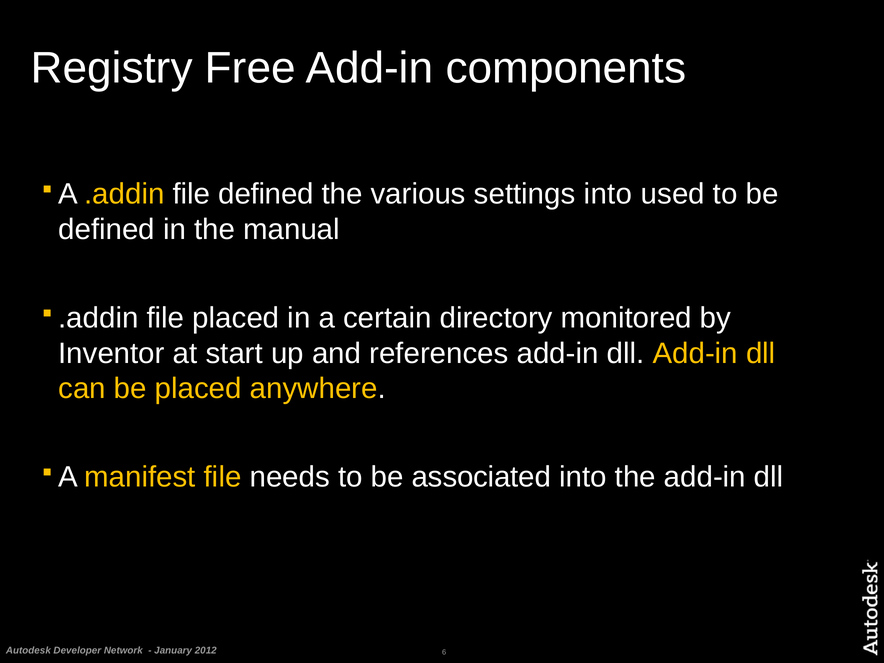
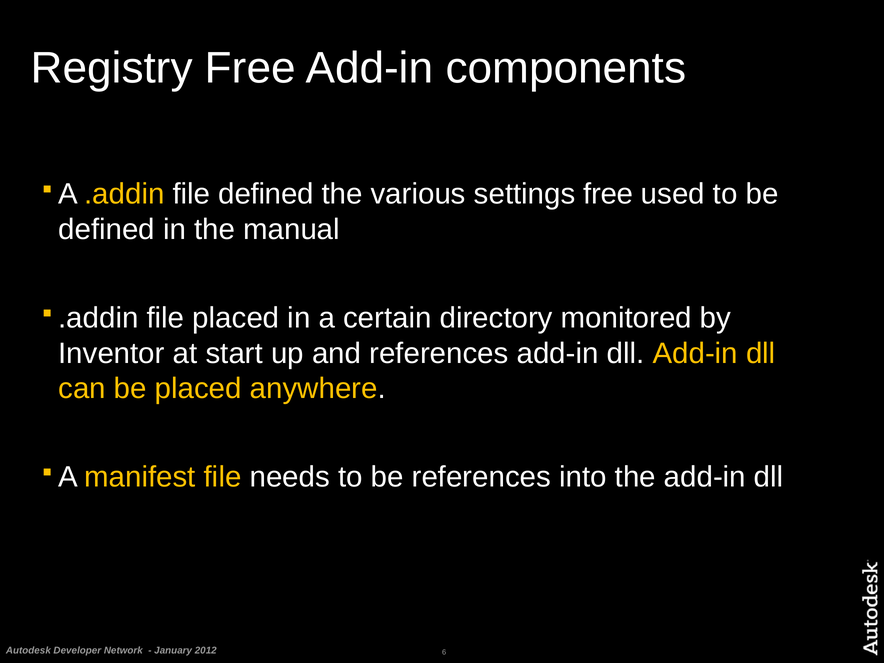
settings into: into -> free (608, 194)
be associated: associated -> references (481, 477)
